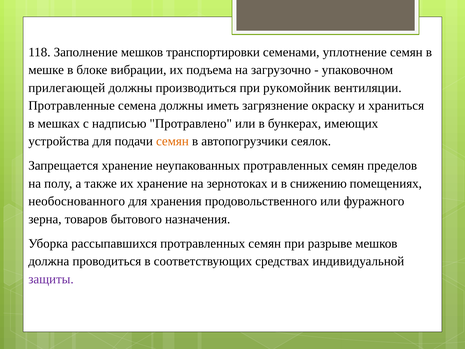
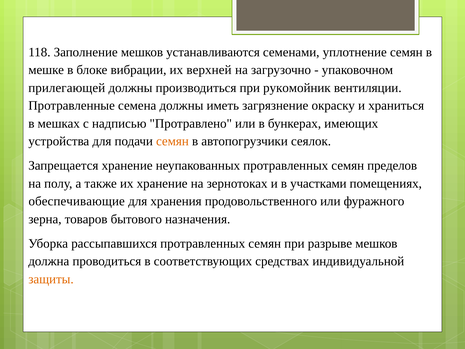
транспортировки: транспортировки -> устанавливаются (213, 52)
подъема: подъема -> верхней (209, 70)
снижению: снижению -> участками (318, 183)
необоснованного: необоснованного -> обеспечивающие (77, 201)
защиты colour: purple -> orange (51, 279)
